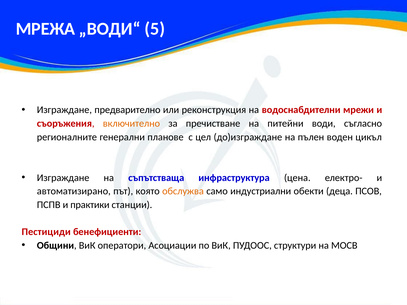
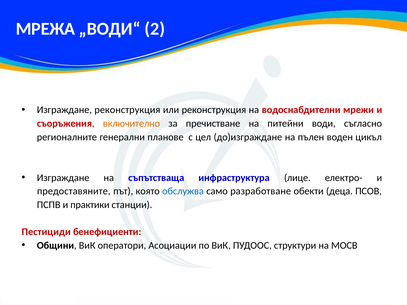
5: 5 -> 2 (155, 29)
Изграждане предварително: предварително -> реконструкция (127, 110)
цена: цена -> лице (297, 178)
автоматизирано: автоматизирано -> предоставяните (74, 191)
обслужва colour: orange -> blue (183, 191)
индустриални: индустриални -> разработване (261, 191)
